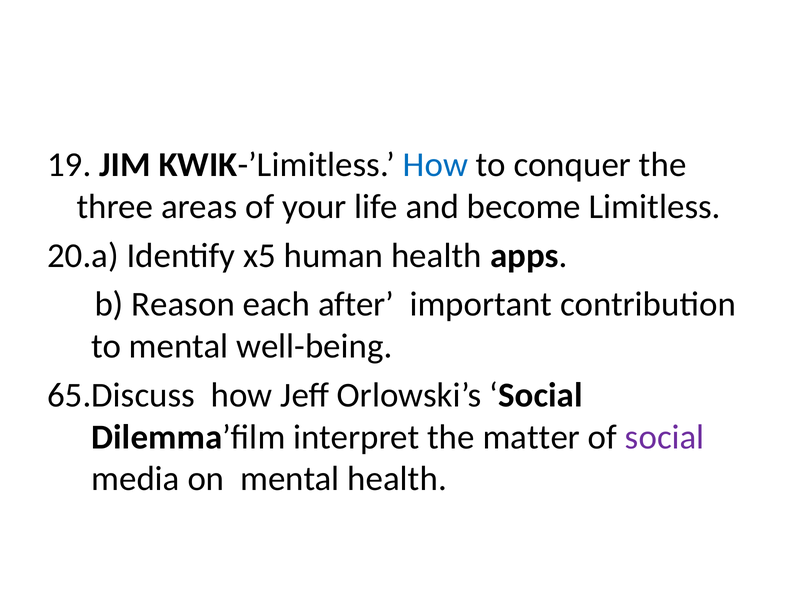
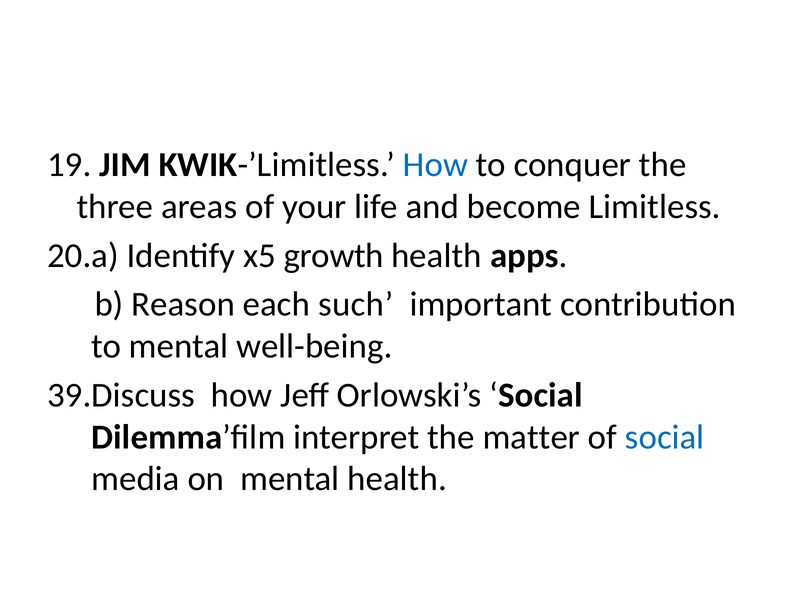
human: human -> growth (334, 256)
after: after -> such (356, 305)
65.Discuss: 65.Discuss -> 39.Discuss (121, 396)
social colour: purple -> blue (665, 437)
